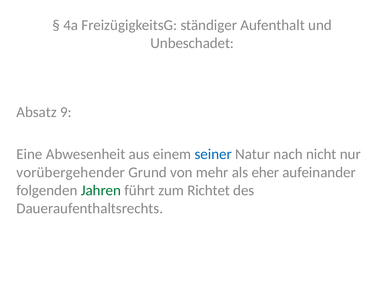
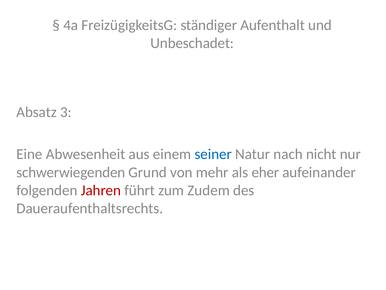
9: 9 -> 3 (66, 112)
vorübergehender: vorübergehender -> schwerwiegenden (71, 172)
Jahren colour: green -> red (101, 190)
Richtet: Richtet -> Zudem (209, 190)
